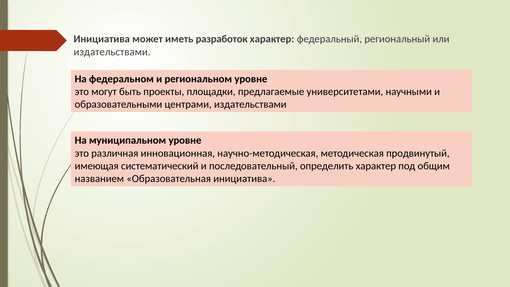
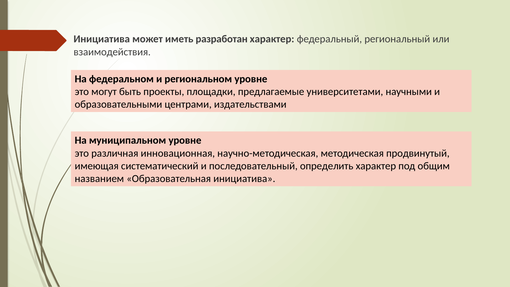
разработок: разработок -> разработан (222, 39)
издательствами: издательствами -> взаимодействия (112, 52)
